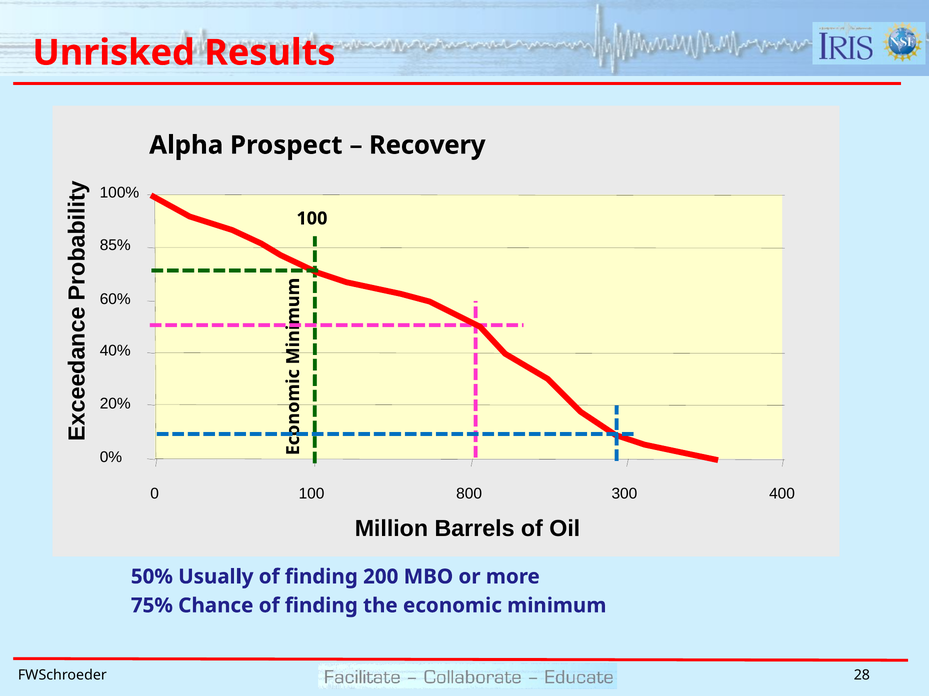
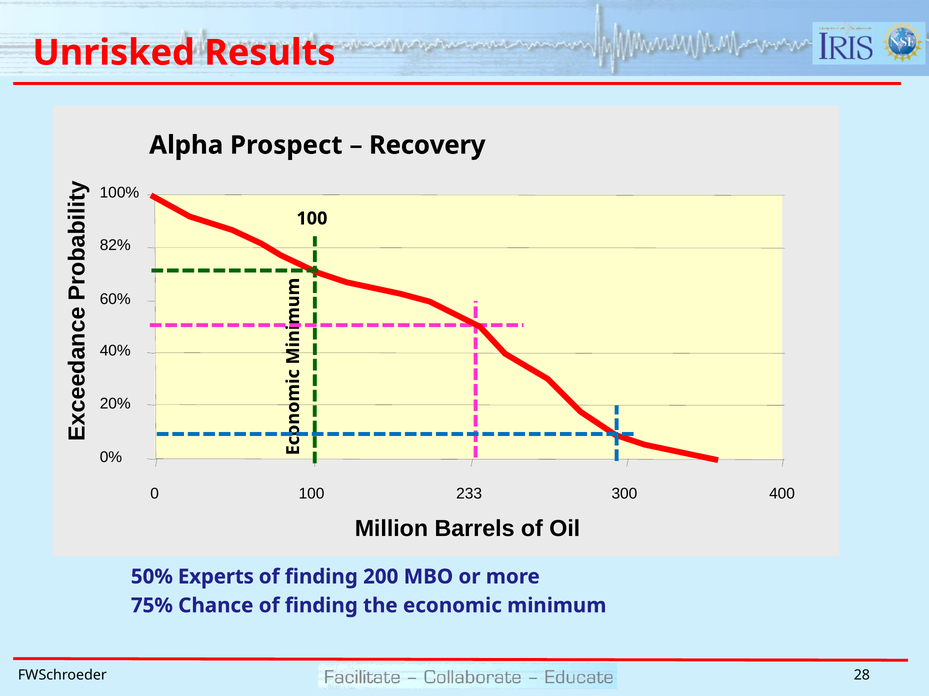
85%: 85% -> 82% (115, 245)
800: 800 -> 233 (469, 494)
Usually: Usually -> Experts (216, 577)
